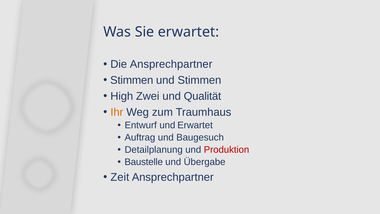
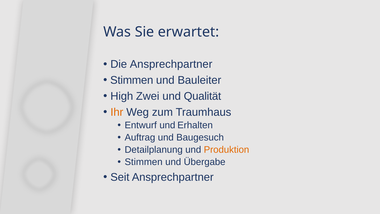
und Stimmen: Stimmen -> Bauleiter (199, 80)
und Erwartet: Erwartet -> Erhalten (195, 125)
Produktion colour: red -> orange (227, 150)
Baustelle: Baustelle -> Stimmen (144, 162)
Zeit: Zeit -> Seit (120, 177)
